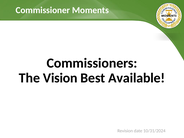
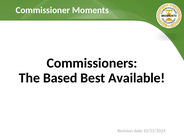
Vision: Vision -> Based (60, 78)
